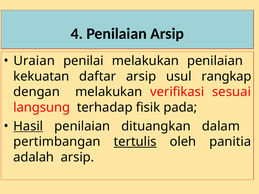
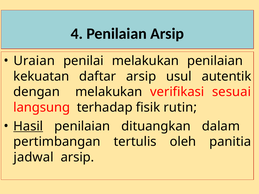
rangkap: rangkap -> autentik (226, 76)
pada: pada -> rutin (180, 108)
tertulis underline: present -> none (135, 142)
adalah: adalah -> jadwal (34, 157)
